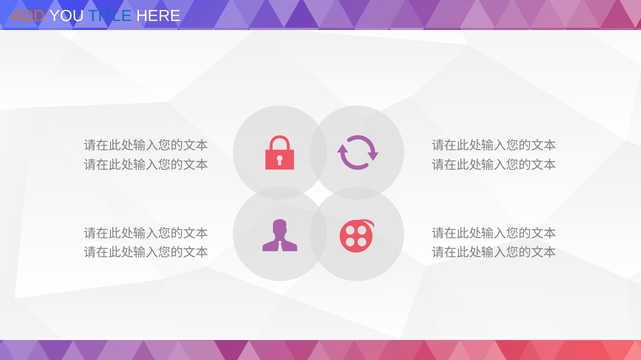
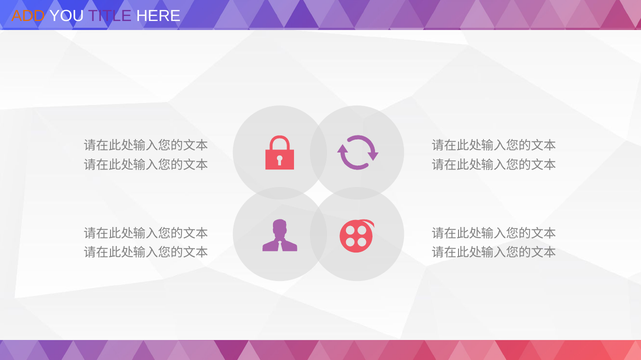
TITLE colour: blue -> purple (110, 16)
